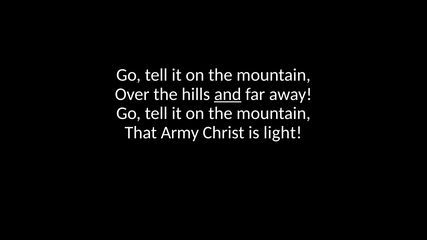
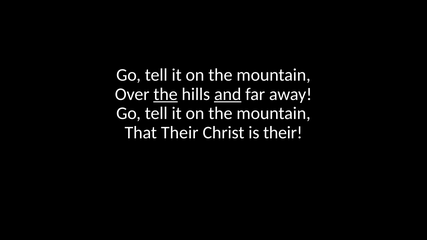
the underline: none -> present (166, 94)
That Army: Army -> Their (180, 133)
is light: light -> their (283, 133)
